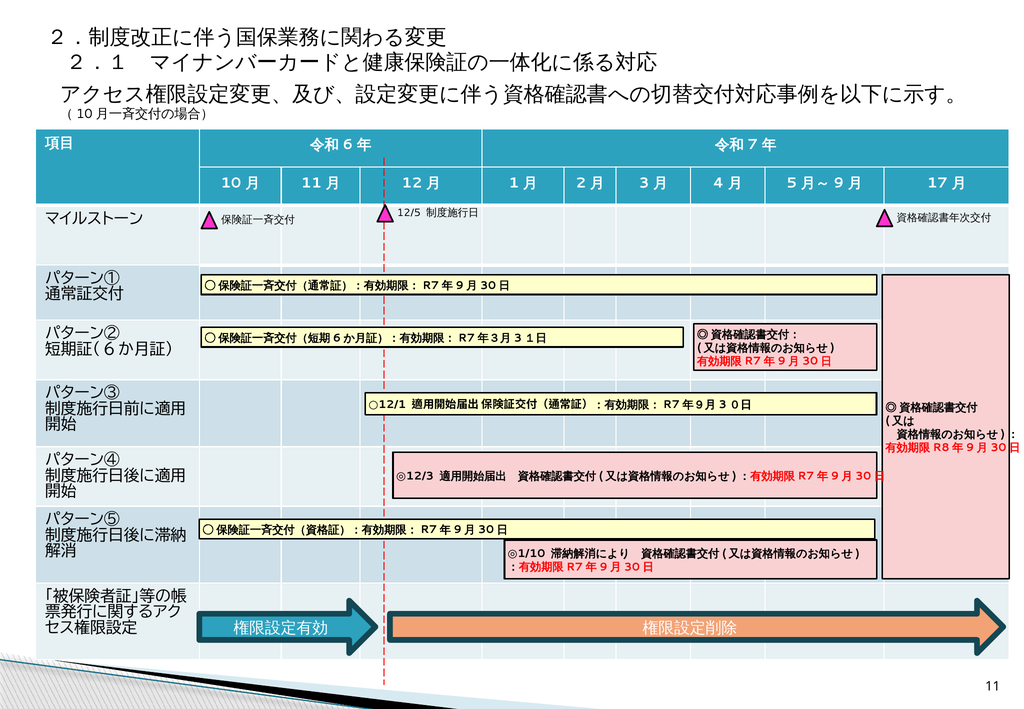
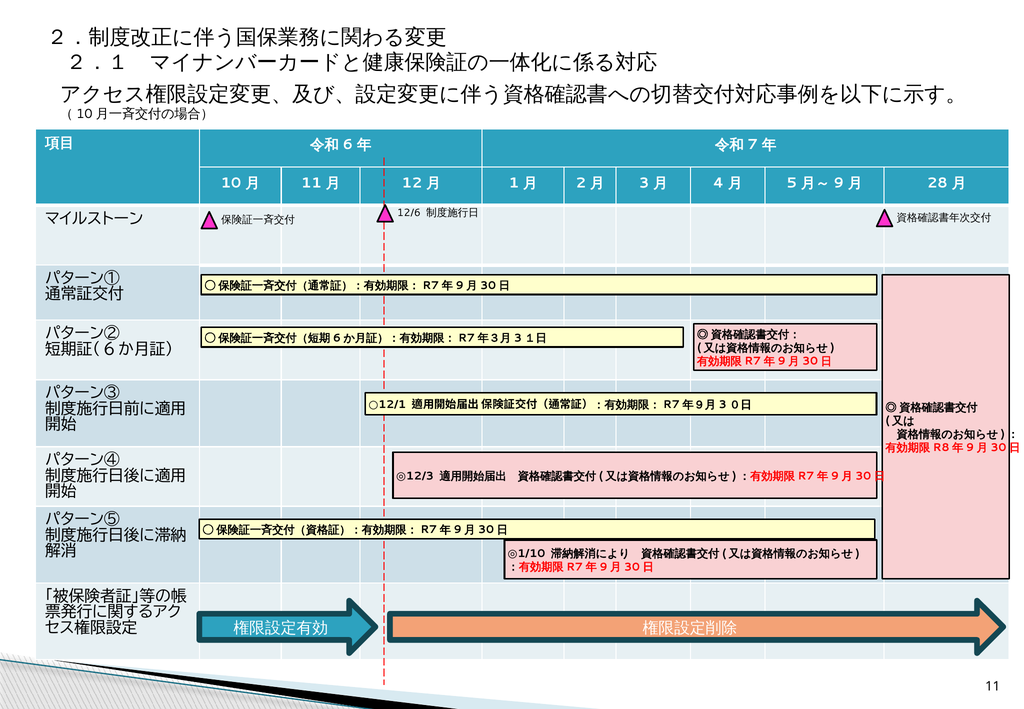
17: 17 -> 28 (937, 183)
12/5: 12/5 -> 12/6 (409, 213)
